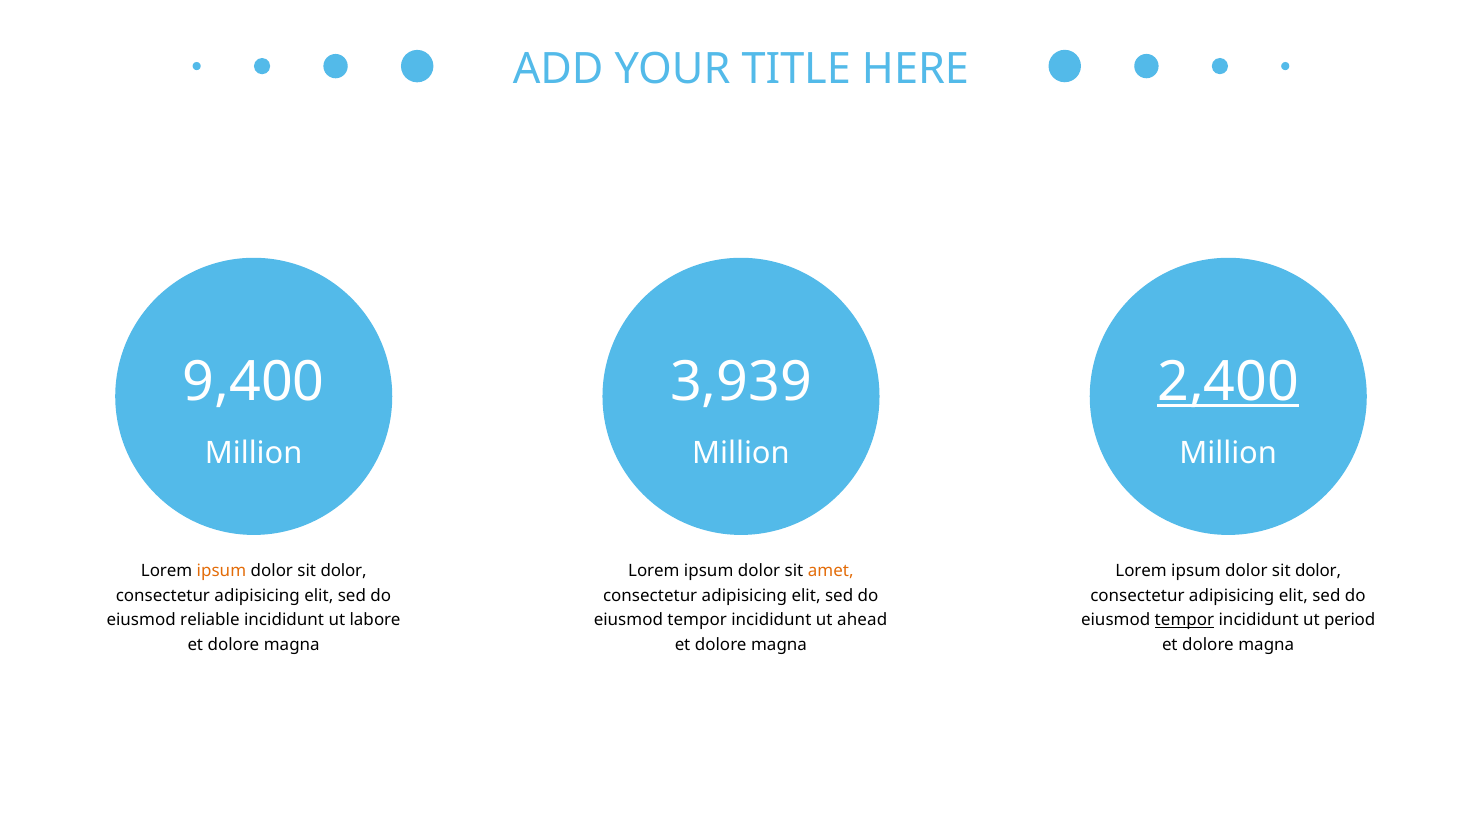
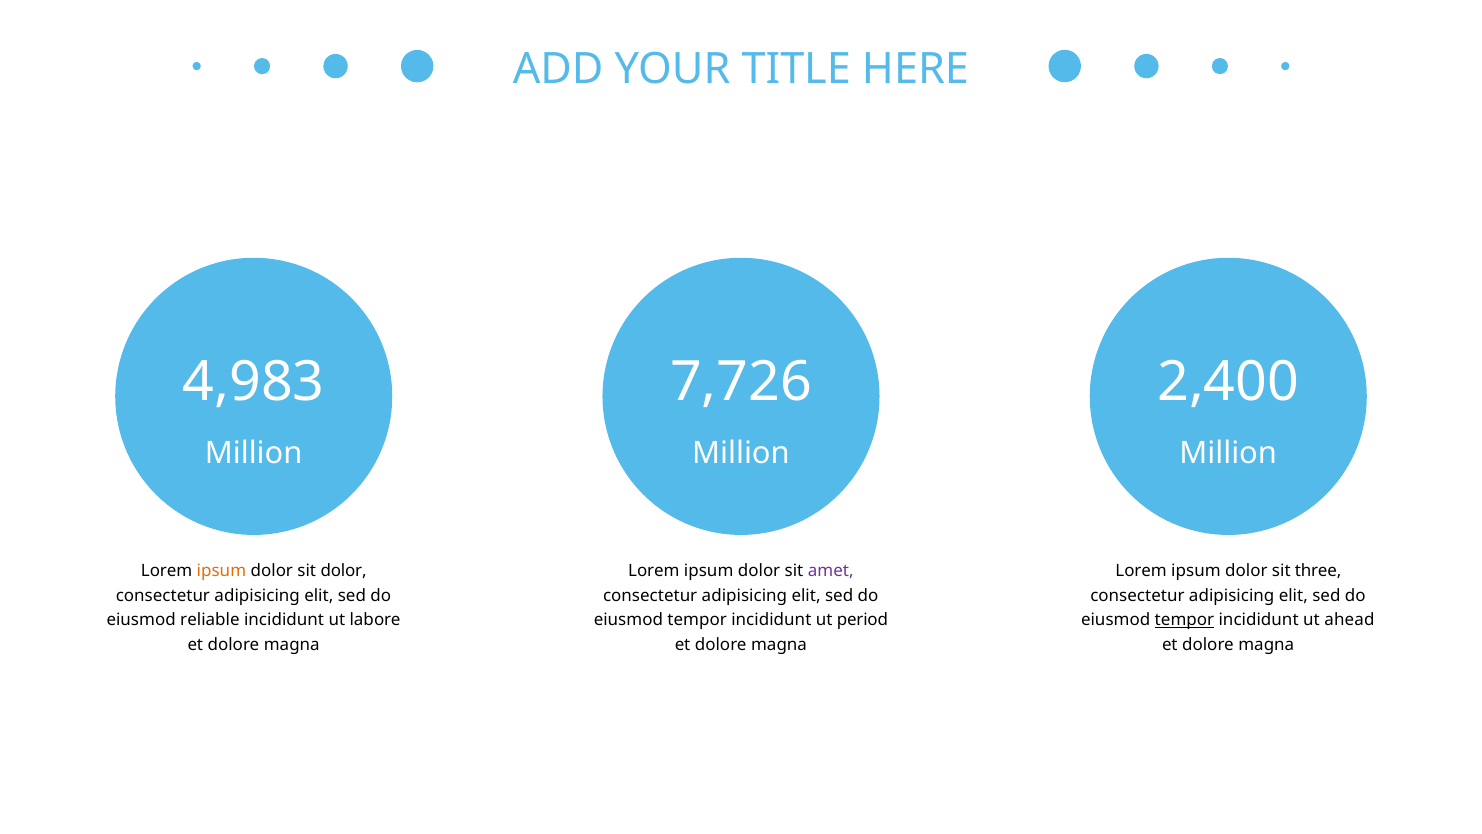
9,400: 9,400 -> 4,983 (254, 382)
3,939: 3,939 -> 7,726 (741, 382)
2,400 underline: present -> none (1228, 382)
amet colour: orange -> purple (831, 571)
dolor: dolor -> three (1318, 571)
ahead: ahead -> period (862, 620)
period: period -> ahead (1349, 620)
